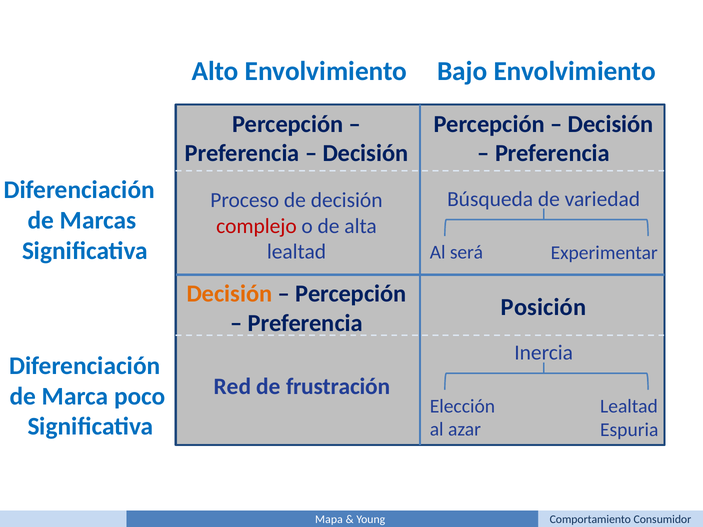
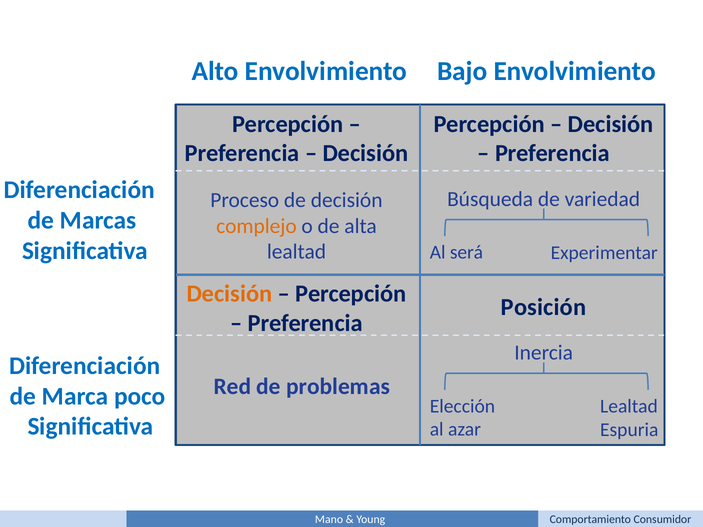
complejo colour: red -> orange (256, 226)
frustración: frustración -> problemas (338, 387)
Mapa: Mapa -> Mano (329, 520)
